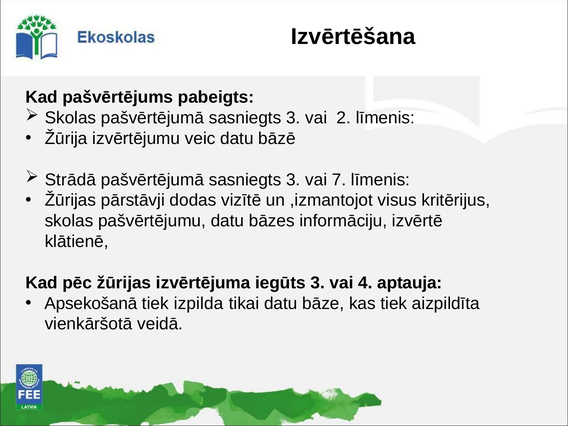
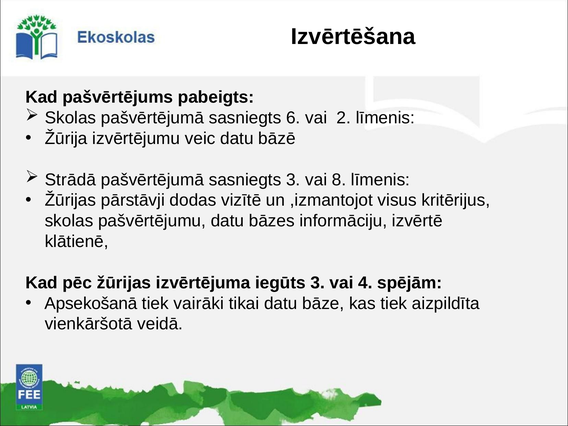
Skolas pašvērtējumā sasniegts 3: 3 -> 6 (293, 118)
7: 7 -> 8 (339, 180)
aptauja: aptauja -> spējām (410, 283)
izpilda: izpilda -> vairāki (199, 303)
